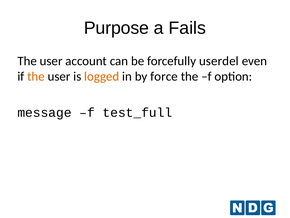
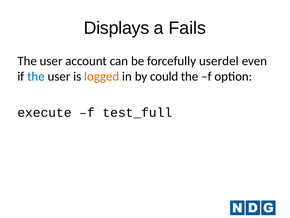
Purpose: Purpose -> Displays (116, 28)
the colour: orange -> blue (36, 76)
force: force -> could (164, 76)
message: message -> execute (44, 112)
